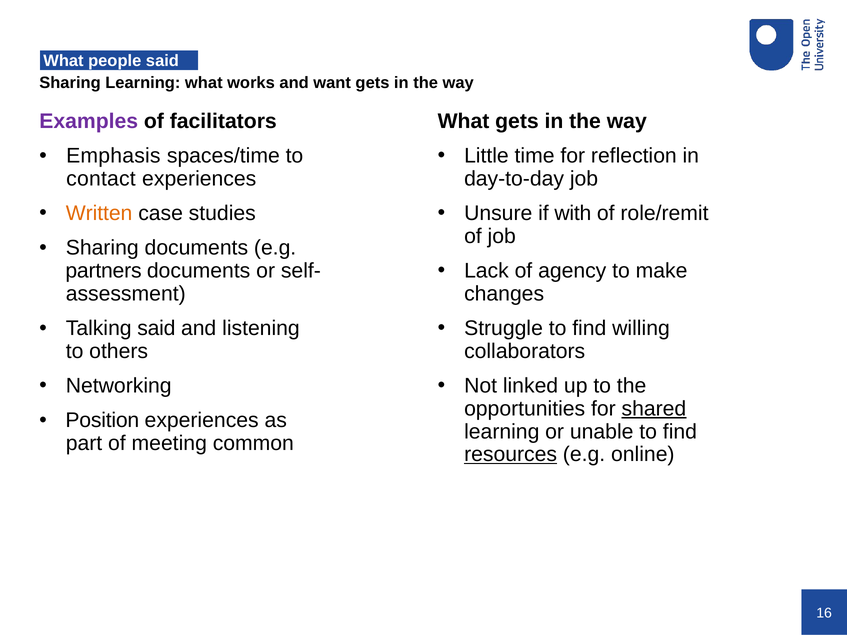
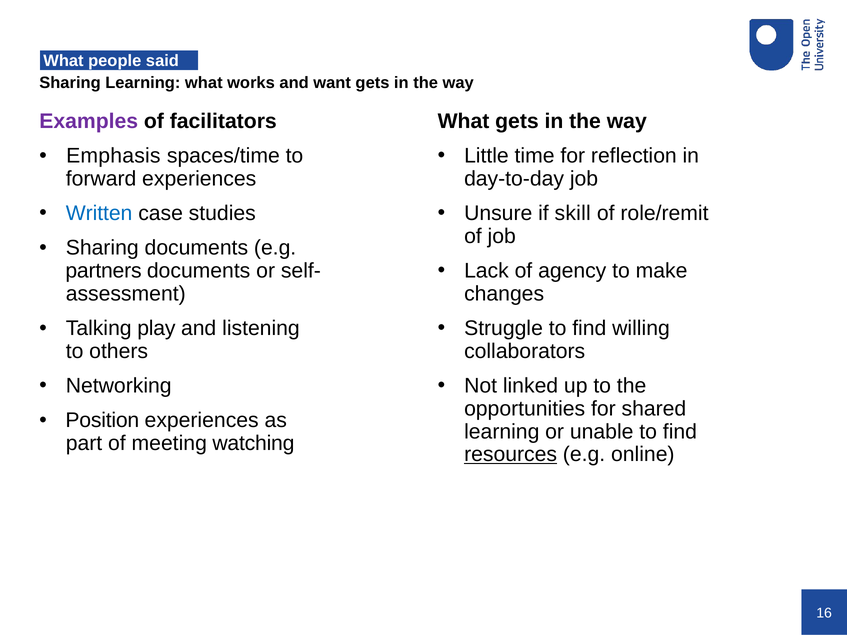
contact: contact -> forward (101, 179)
with: with -> skill (573, 213)
Written colour: orange -> blue (99, 213)
Talking said: said -> play (156, 328)
shared underline: present -> none (654, 409)
common: common -> watching (253, 443)
